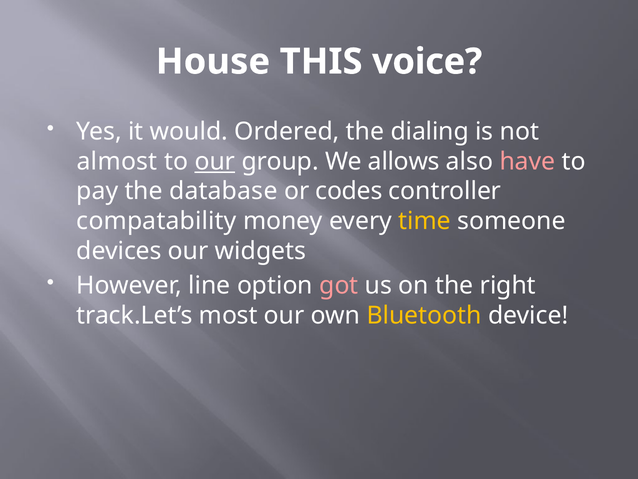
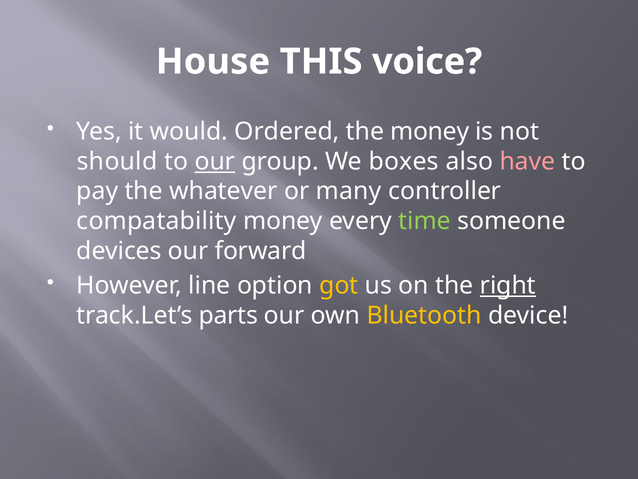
the dialing: dialing -> money (430, 131)
almost: almost -> should (117, 161)
allows: allows -> boxes (404, 161)
database: database -> whatever (223, 191)
codes: codes -> many (349, 191)
time colour: yellow -> light green (425, 221)
widgets: widgets -> forward (261, 251)
got colour: pink -> yellow (339, 285)
right underline: none -> present (508, 285)
most: most -> parts (228, 315)
